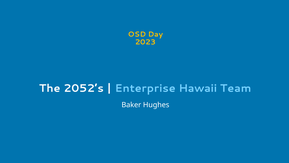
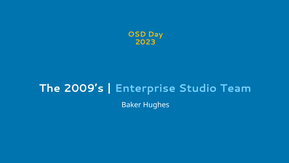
2052’s: 2052’s -> 2009’s (84, 88)
Hawaii: Hawaii -> Studio (198, 88)
